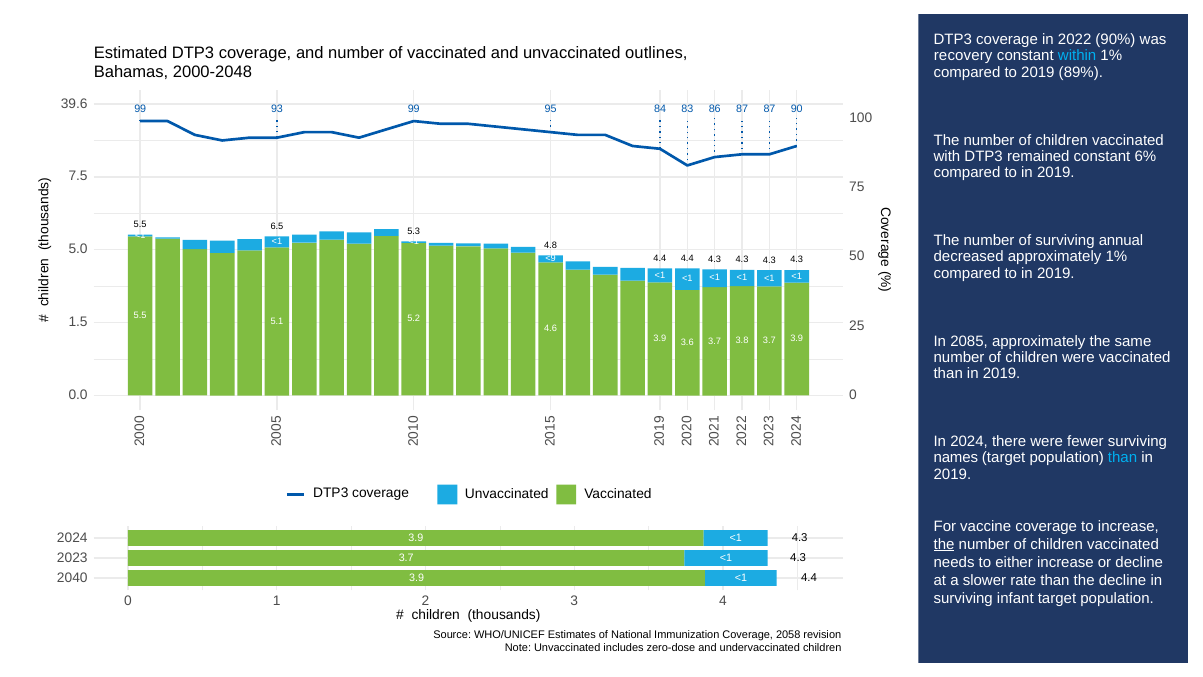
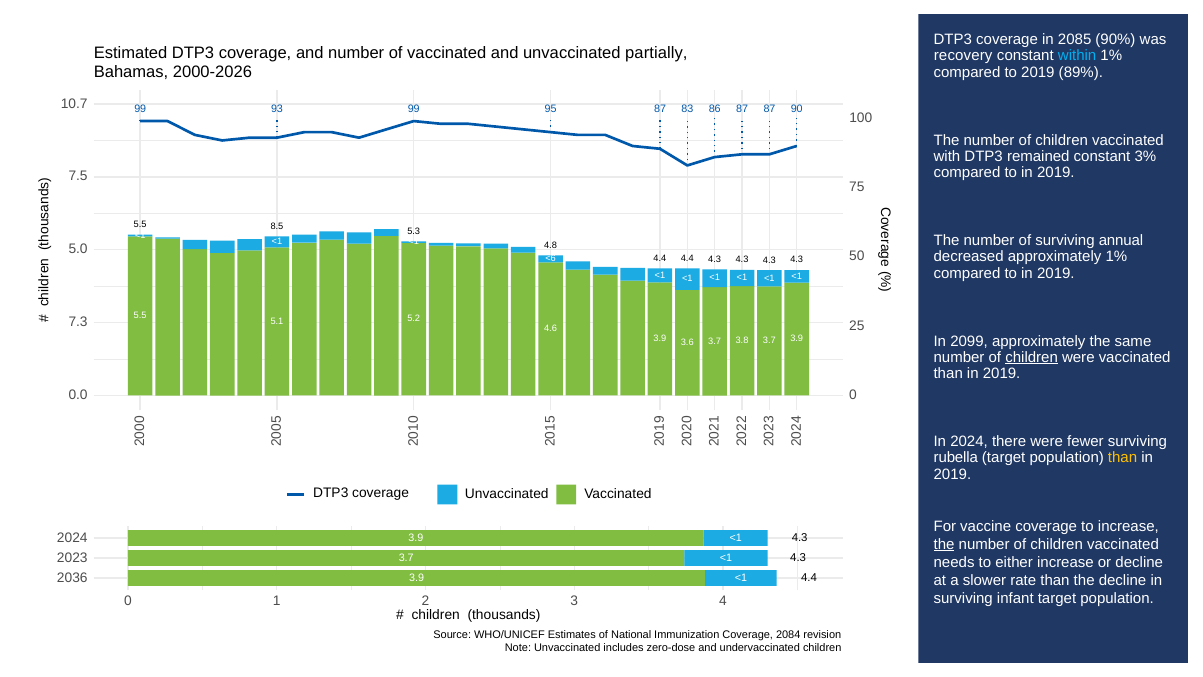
2022: 2022 -> 2085 (1075, 40)
outlines: outlines -> partially (656, 53)
2000-2048: 2000-2048 -> 2000-2026 (212, 72)
39.6: 39.6 -> 10.7 (74, 103)
95 84: 84 -> 87 (660, 108)
6%: 6% -> 3% (1145, 156)
6.5: 6.5 -> 8.5 (277, 226)
<9: <9 -> <6 (551, 258)
1.5: 1.5 -> 7.3 (78, 322)
2085: 2085 -> 2099 (969, 341)
children underline: none -> present (1032, 357)
names: names -> rubella (956, 458)
than colour: light blue -> yellow (1123, 458)
2040: 2040 -> 2036 (72, 577)
2058: 2058 -> 2084 (788, 634)
